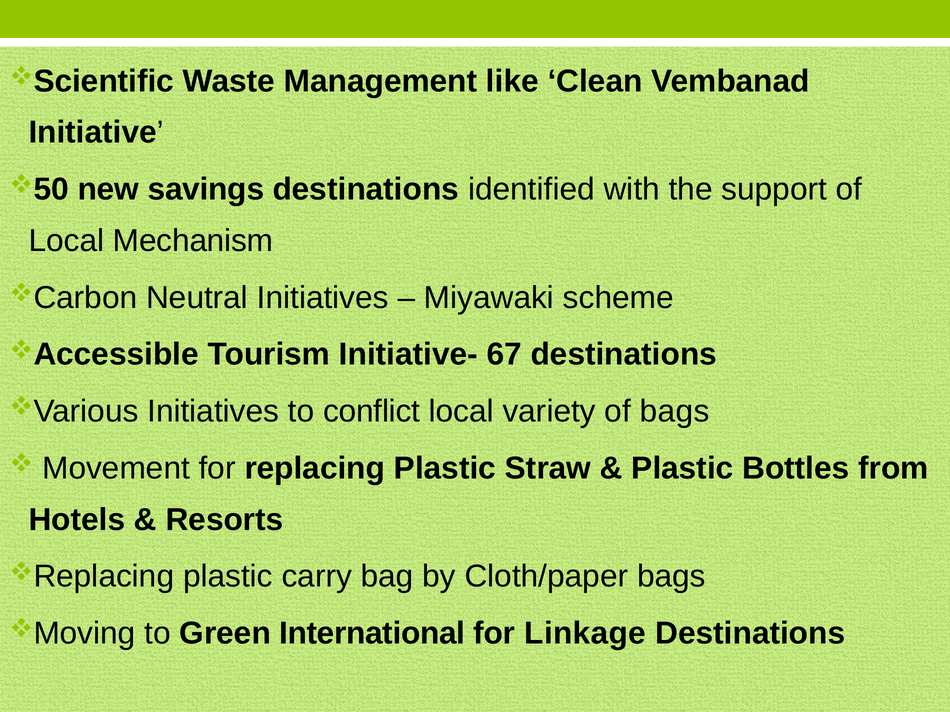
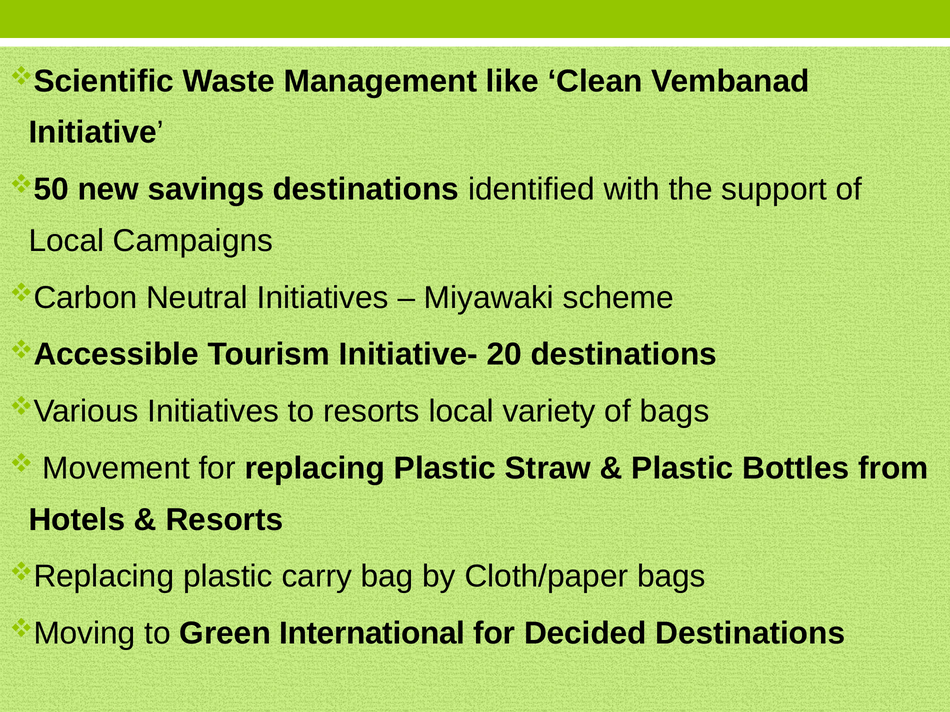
Mechanism: Mechanism -> Campaigns (193, 241)
67: 67 -> 20 (504, 355)
to conflict: conflict -> resorts (371, 412)
Linkage: Linkage -> Decided (585, 634)
